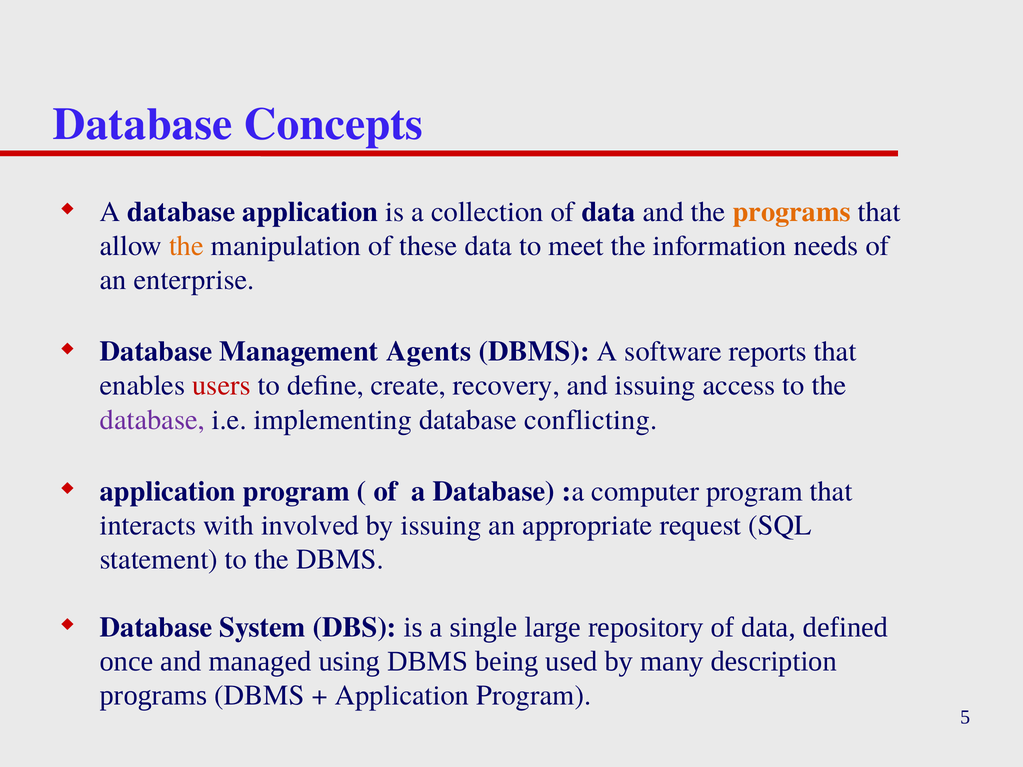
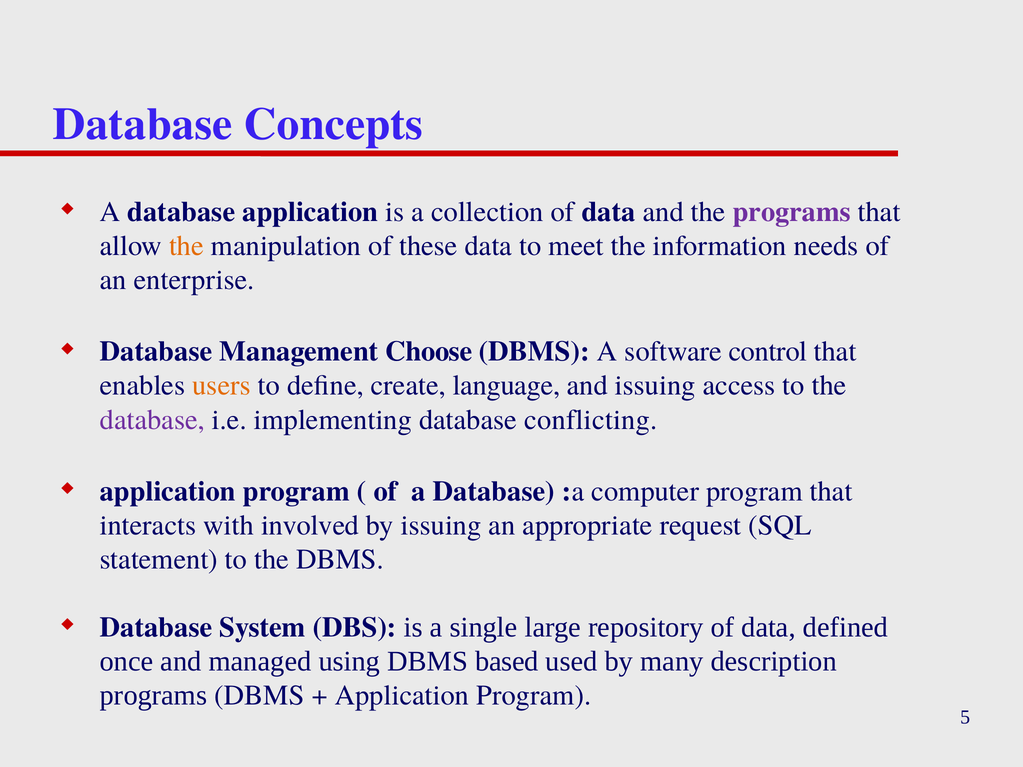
programs colour: orange -> purple (792, 212)
Agents: Agents -> Choose (429, 352)
reports: reports -> control (768, 352)
users colour: red -> orange (221, 386)
recovery: recovery -> language (506, 386)
being: being -> based (507, 661)
